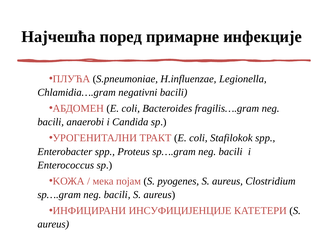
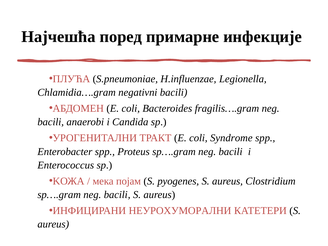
Stafilokok: Stafilokok -> Syndrome (231, 138)
ИНСУФИЦИЈЕНЦИЈЕ: ИНСУФИЦИЈЕНЦИЈЕ -> НЕУРОХУМОРАЛНИ (180, 211)
